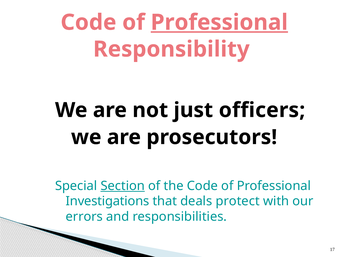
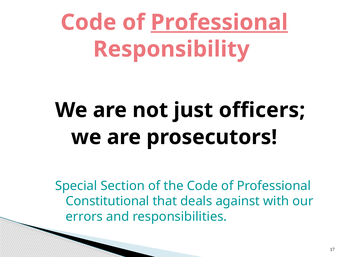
Section underline: present -> none (123, 186)
Investigations: Investigations -> Constitutional (107, 201)
protect: protect -> against (238, 201)
